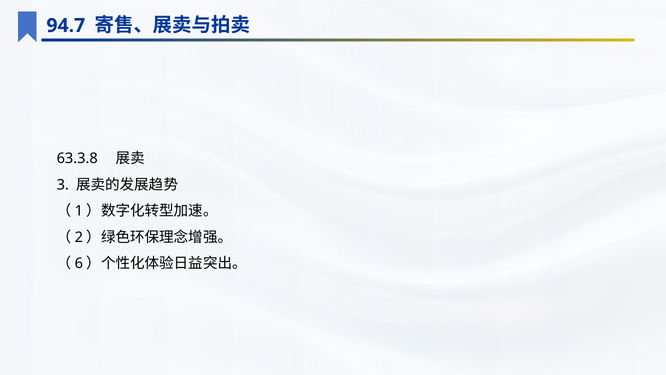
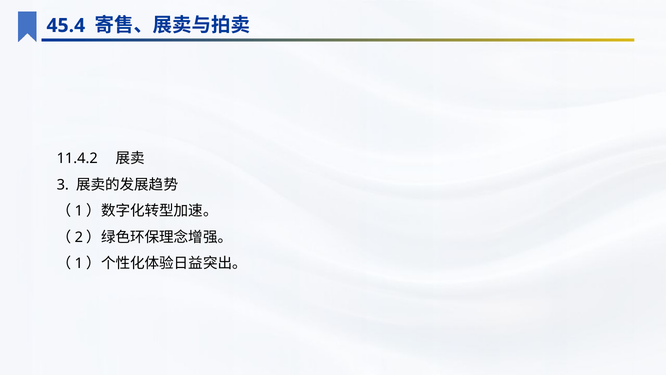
94.7: 94.7 -> 45.4 (66, 26)
63.3.8: 63.3.8 -> 11.4.2 (77, 159)
6: 6 -> 1 (79, 263)
